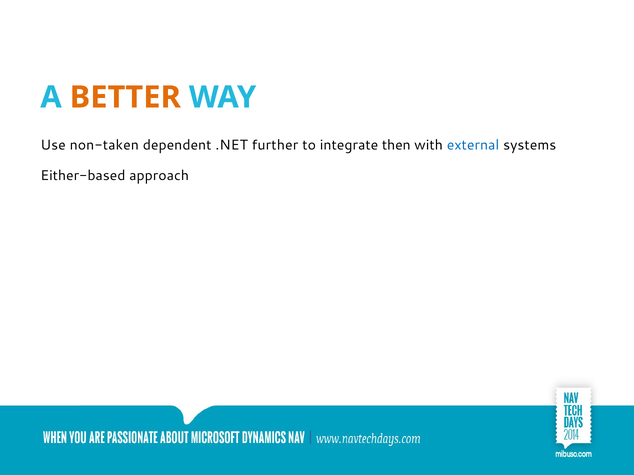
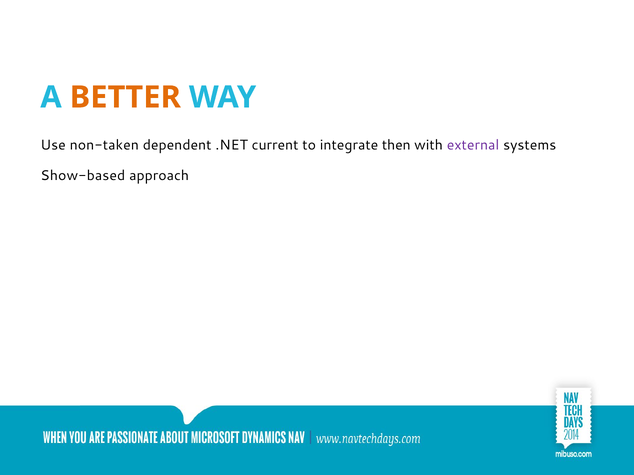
further: further -> current (275, 145)
external colour: blue -> purple (473, 145)
Either-based: Either-based -> Show-based (83, 176)
